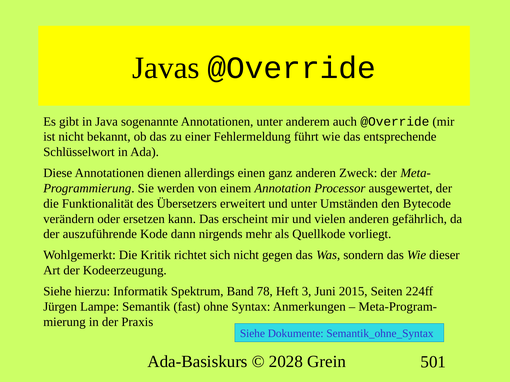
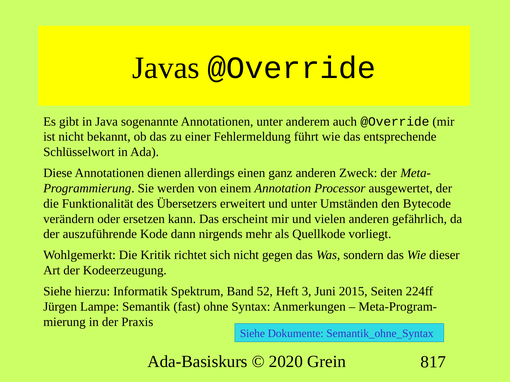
78: 78 -> 52 (265, 292)
2028: 2028 -> 2020 (286, 362)
501: 501 -> 817 (433, 363)
